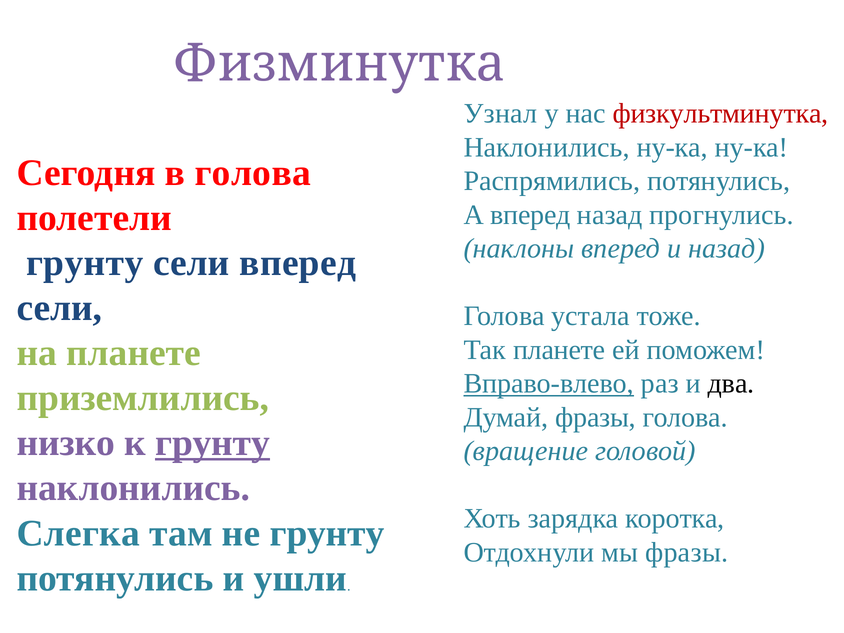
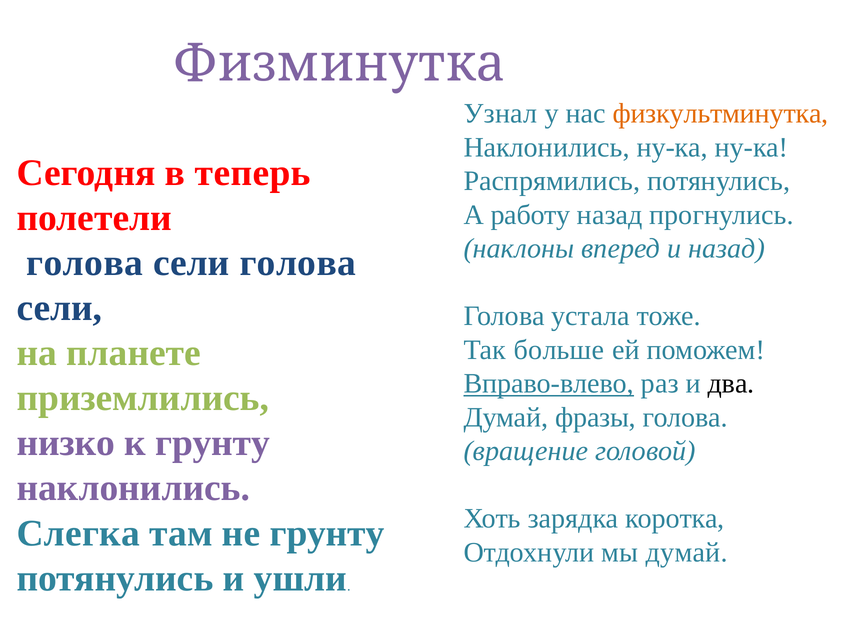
физкультминутка colour: red -> orange (720, 113)
в голова: голова -> теперь (253, 173)
А вперед: вперед -> работу (531, 215)
грунту: грунту -> голова (85, 263)
сели вперед: вперед -> голова (298, 263)
Так планете: планете -> больше (559, 350)
грунту underline: present -> none (213, 443)
мы фразы: фразы -> думай (687, 552)
